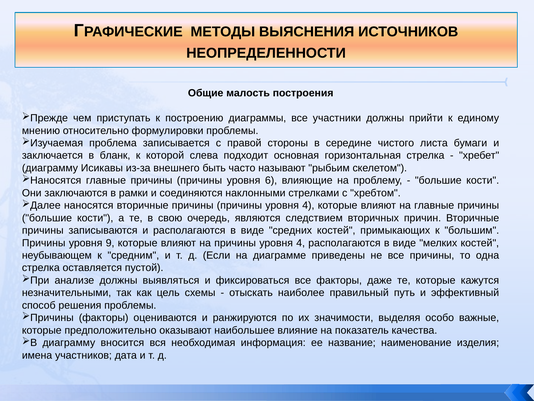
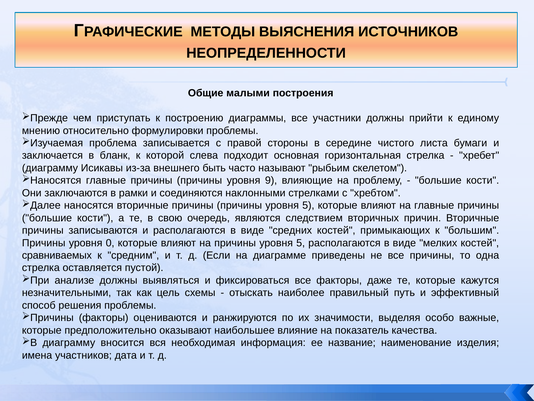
малость: малость -> малыми (248, 93)
6: 6 -> 9 (271, 180)
причины причины уровня 4: 4 -> 5 (308, 205)
9: 9 -> 0 (110, 243)
на причины уровня 4: 4 -> 5 (301, 243)
неубывающем: неубывающем -> сравниваемых (57, 255)
